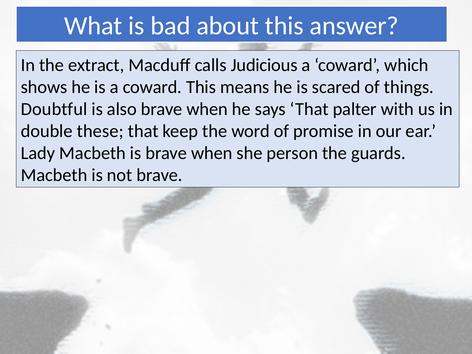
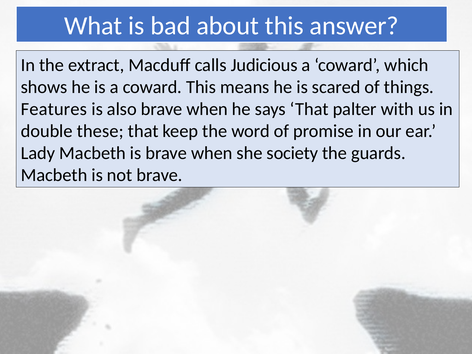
Doubtful: Doubtful -> Features (54, 109)
person: person -> society (292, 153)
